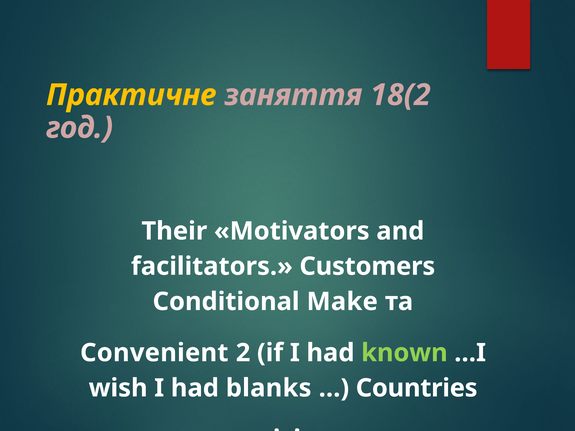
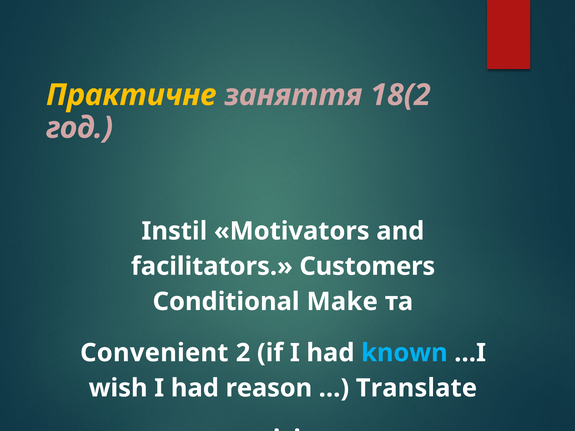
Their: Their -> Instil (174, 231)
known colour: light green -> light blue (404, 353)
blanks: blanks -> reason (269, 388)
Countries: Countries -> Translate (416, 388)
